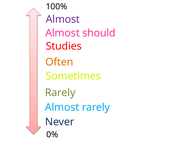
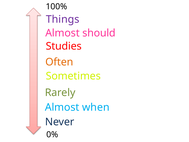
Almost: Almost -> Things (63, 19)
Almost rarely: rarely -> when (96, 107)
